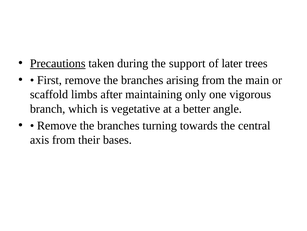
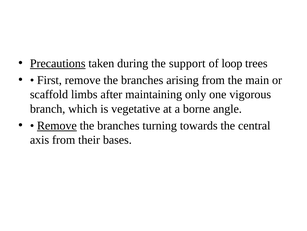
later: later -> loop (232, 63)
better: better -> borne (197, 109)
Remove underline: none -> present (57, 125)
